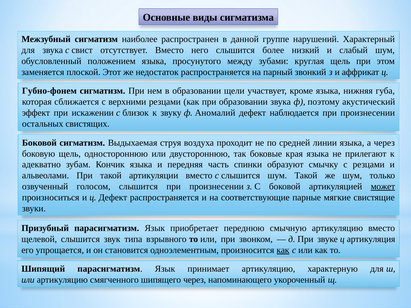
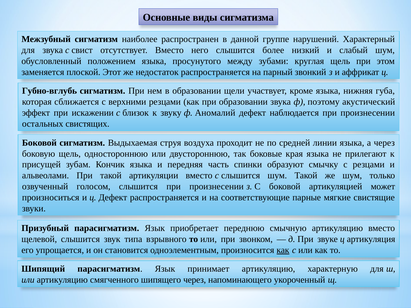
Губно-фонем: Губно-фонем -> Губно-вглубь (49, 91)
адекватно: адекватно -> присущей (41, 165)
может underline: present -> none (383, 187)
